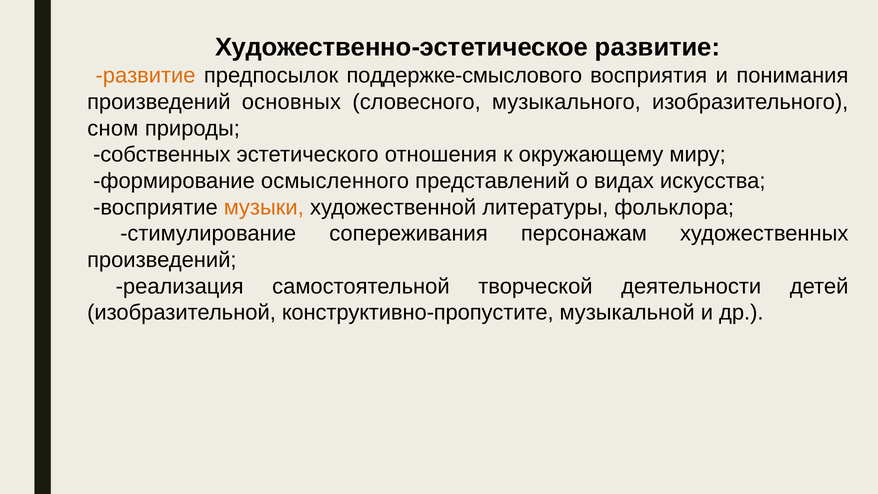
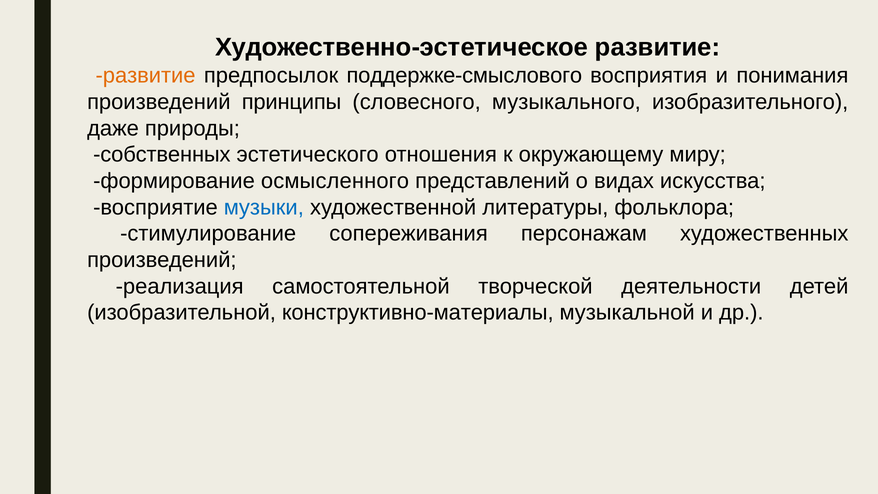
основных: основных -> принципы (292, 102)
сном: сном -> даже (113, 128)
музыки colour: orange -> blue (264, 207)
конструктивно-пропустите: конструктивно-пропустите -> конструктивно-материалы (418, 313)
